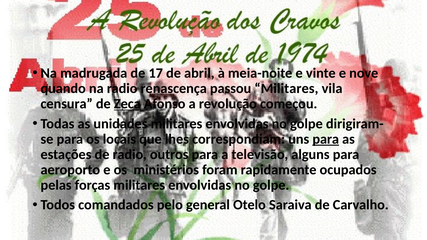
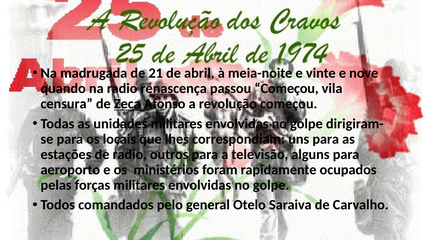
17: 17 -> 21 (156, 73)
passou Militares: Militares -> Começou (287, 89)
para underline: present -> none (326, 139)
